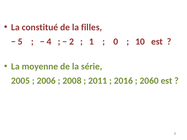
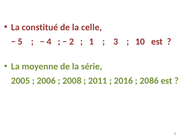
filles: filles -> celle (92, 27)
0: 0 -> 3 (116, 42)
2060: 2060 -> 2086 (149, 81)
